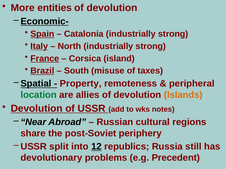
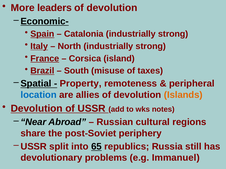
entities: entities -> leaders (55, 8)
location colour: green -> blue (39, 95)
12: 12 -> 65 (96, 147)
Precedent: Precedent -> Immanuel (176, 158)
